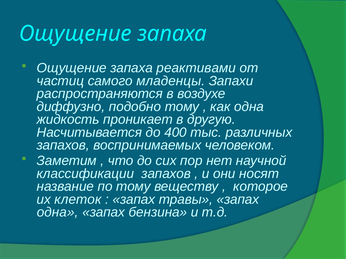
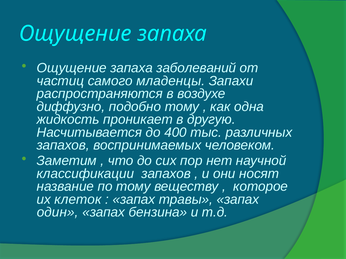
реактивами: реактивами -> заболеваний (196, 68)
одна: одна -> один (58, 213)
